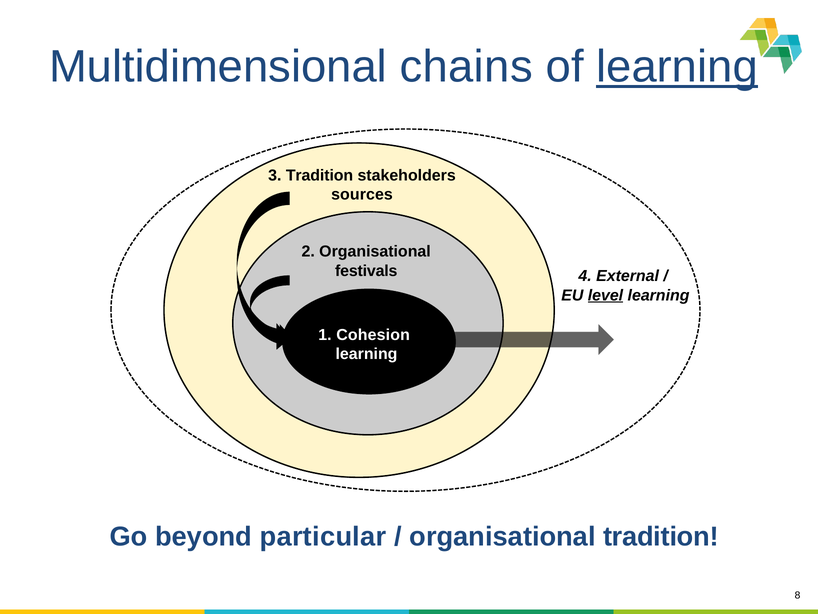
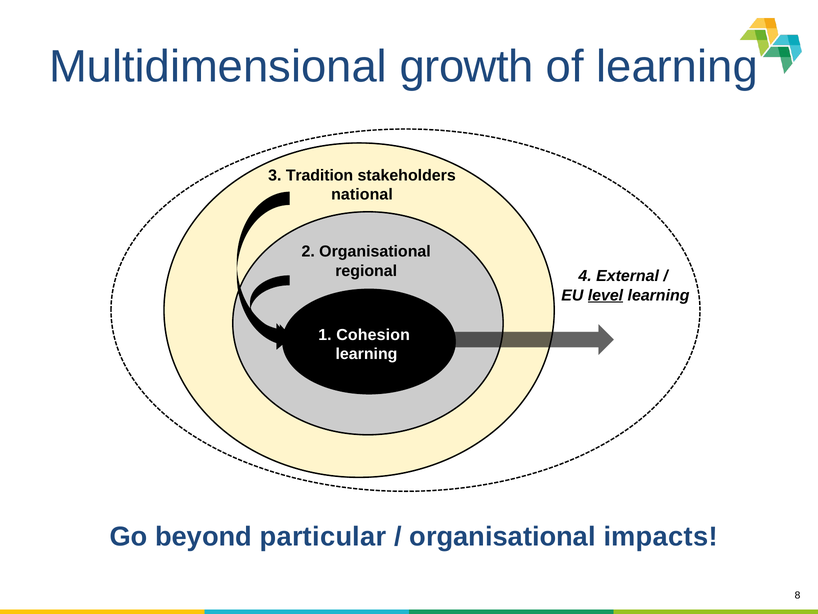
chains: chains -> growth (467, 67)
learning underline: present -> none (677, 67)
sources: sources -> national (362, 194)
festivals: festivals -> regional (366, 271)
organisational tradition: tradition -> impacts (661, 536)
